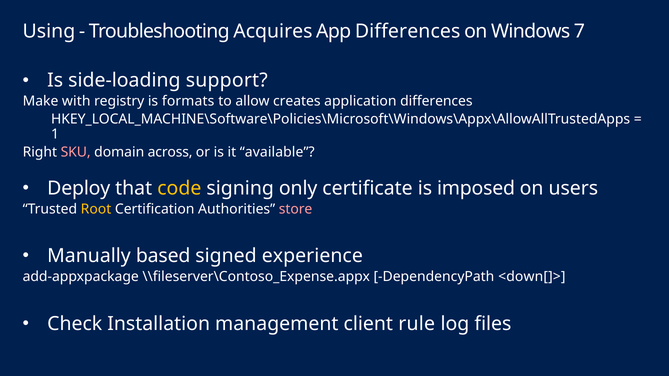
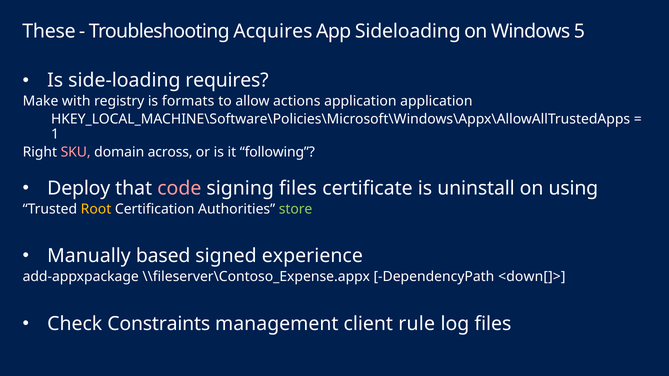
Using: Using -> These (49, 31)
App Differences: Differences -> Sideloading (408, 31)
7: 7 -> 5 (579, 31)
support: support -> requires (227, 81)
creates: creates -> actions (297, 101)
application differences: differences -> application (436, 101)
available: available -> following (277, 152)
code colour: yellow -> pink (179, 188)
signing only: only -> files (298, 188)
imposed: imposed -> uninstall (476, 188)
users: users -> using (573, 188)
store colour: pink -> light green (296, 209)
Installation: Installation -> Constraints (159, 324)
